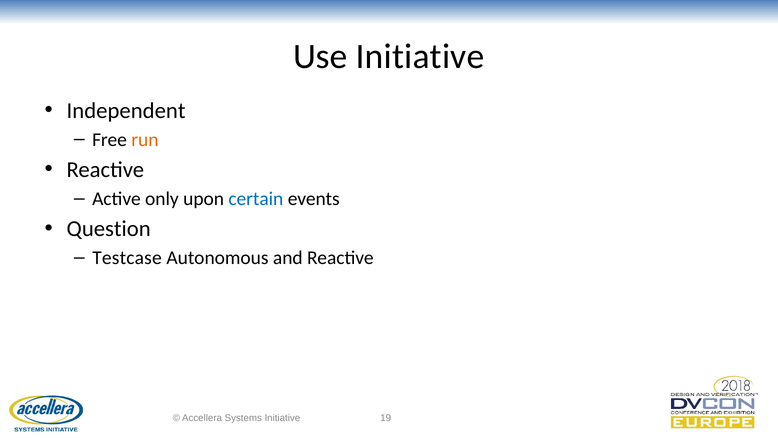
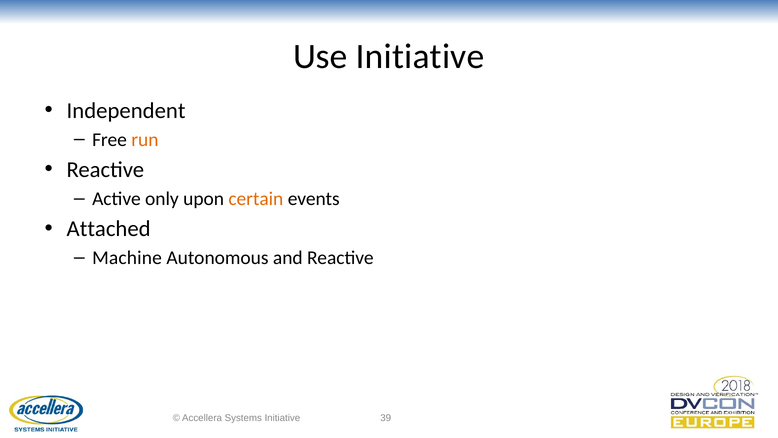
certain colour: blue -> orange (256, 198)
Question: Question -> Attached (109, 229)
Testcase: Testcase -> Machine (127, 258)
19: 19 -> 39 (386, 418)
